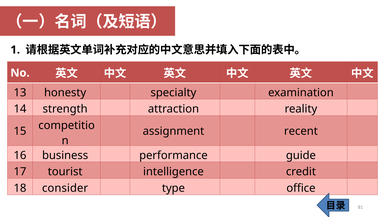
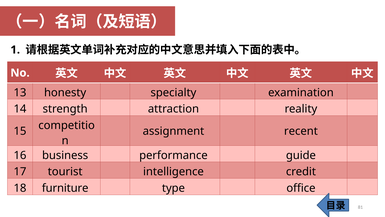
consider: consider -> furniture (65, 188)
